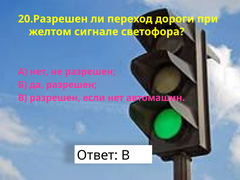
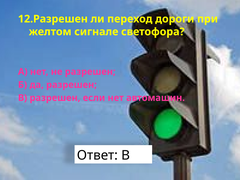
20.Разрешен: 20.Разрешен -> 12.Разрешен (53, 19)
